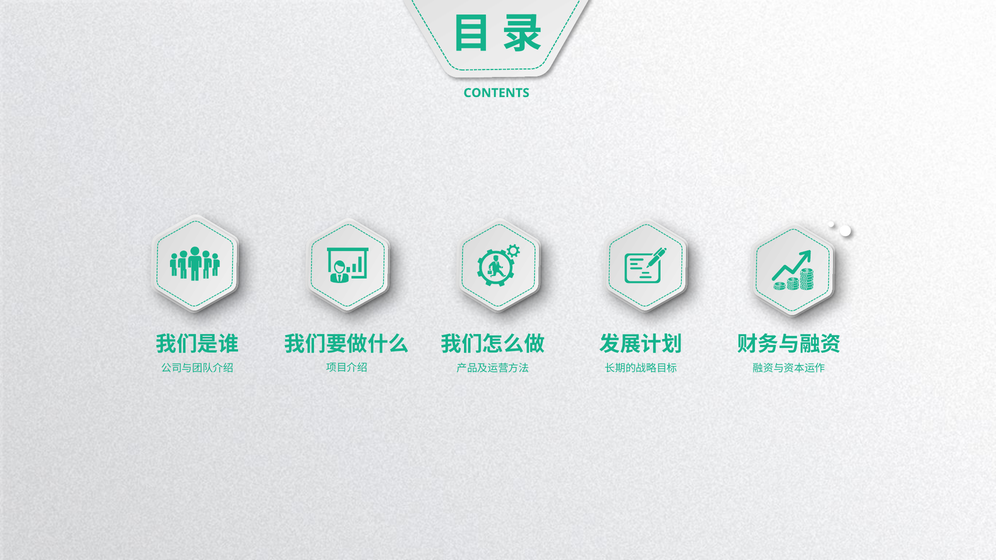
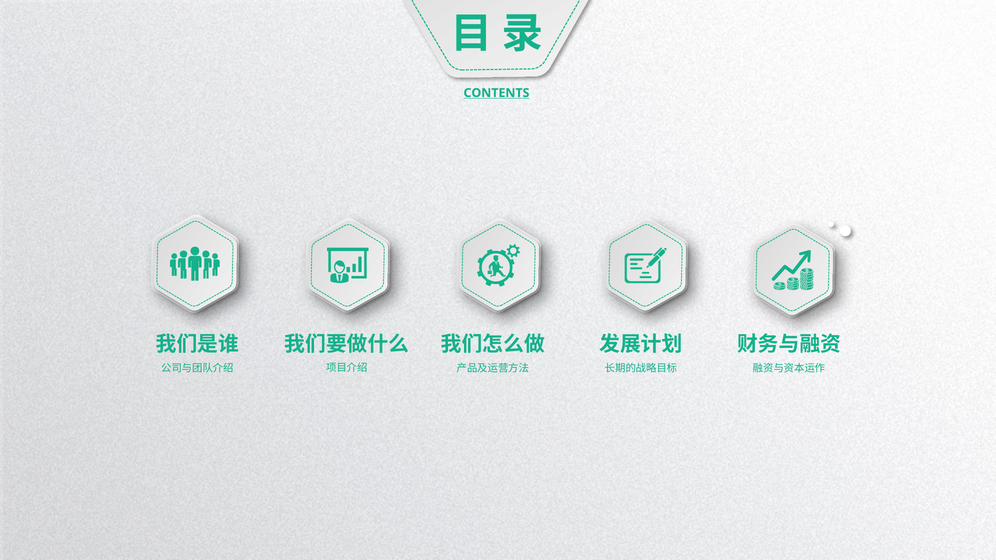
CONTENTS underline: none -> present (496, 93)
